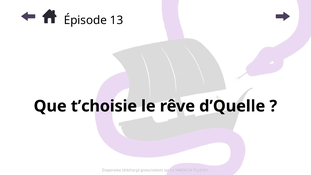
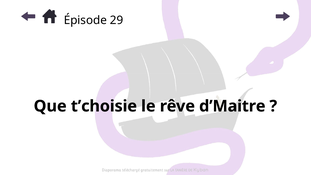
13: 13 -> 29 (117, 20)
d’Quelle: d’Quelle -> d’Maitre (232, 106)
